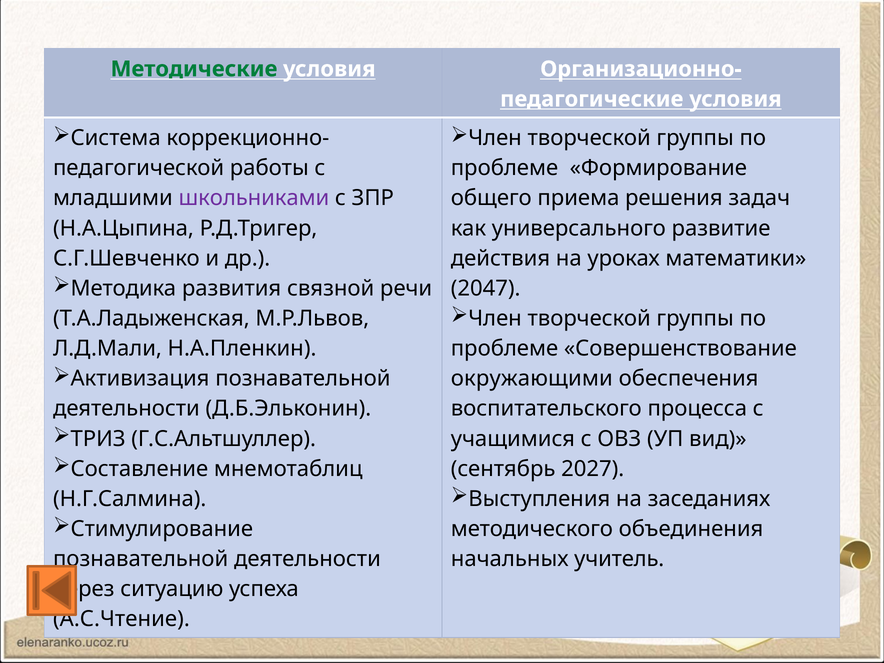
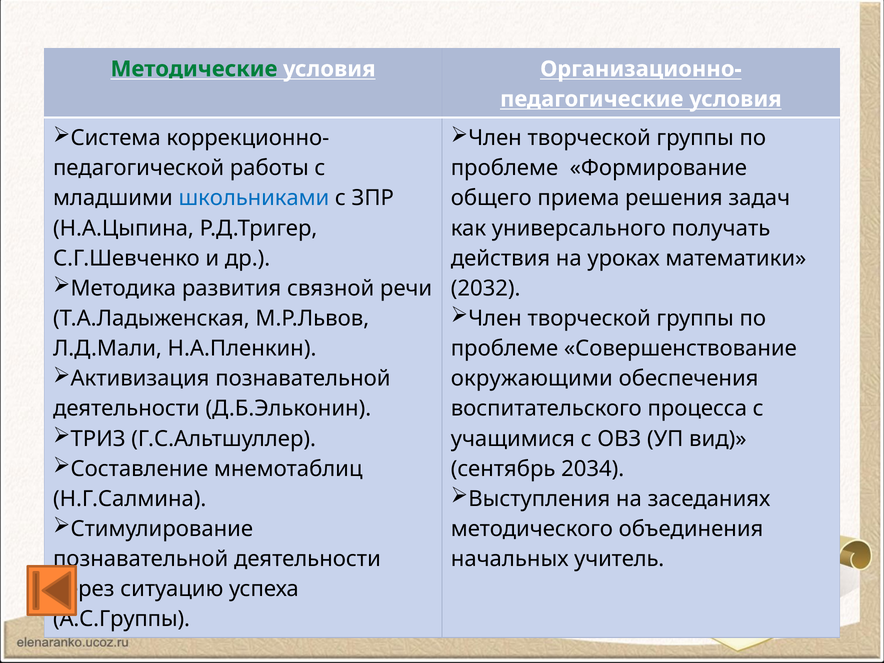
школьниками colour: purple -> blue (254, 198)
развитие: развитие -> получать (721, 228)
2047: 2047 -> 2032 (486, 288)
2027: 2027 -> 2034 (593, 469)
А.С.Чтение: А.С.Чтение -> А.С.Группы (122, 619)
